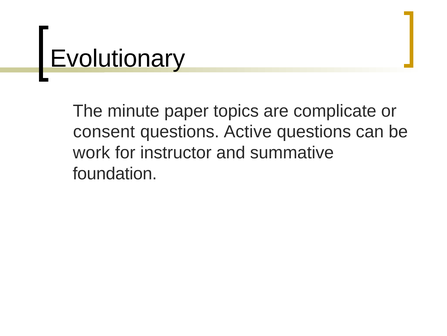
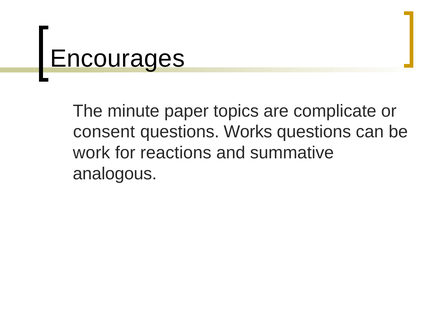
Evolutionary: Evolutionary -> Encourages (117, 58)
Active: Active -> Works (248, 132)
instructor: instructor -> reactions (176, 152)
foundation: foundation -> analogous (115, 173)
